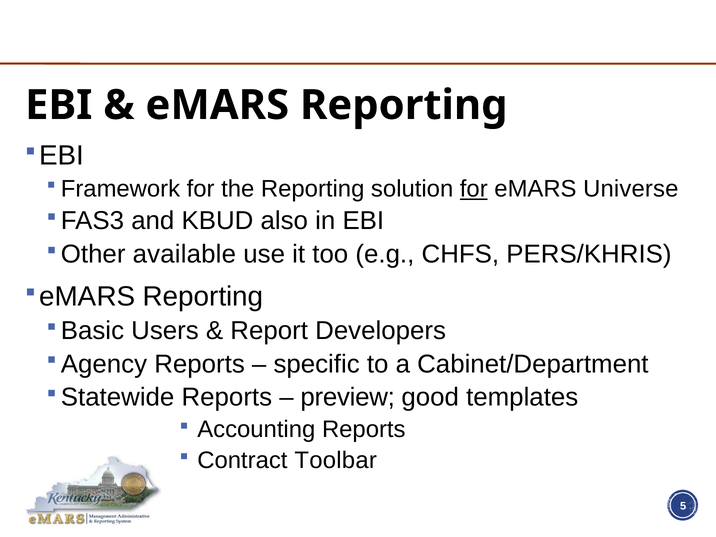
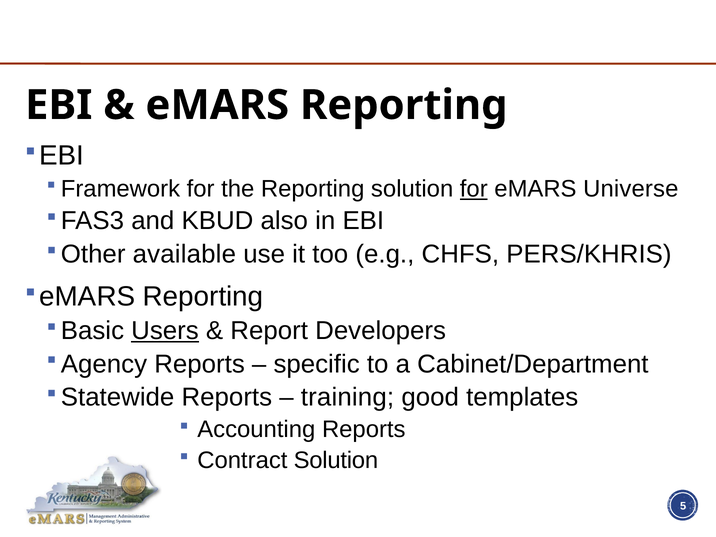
Users underline: none -> present (165, 331)
preview: preview -> training (347, 397)
Contract Toolbar: Toolbar -> Solution (336, 460)
